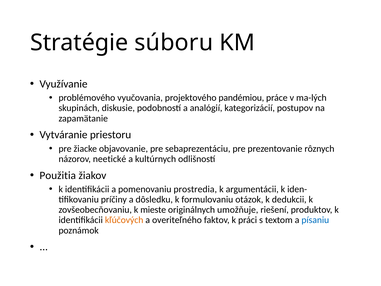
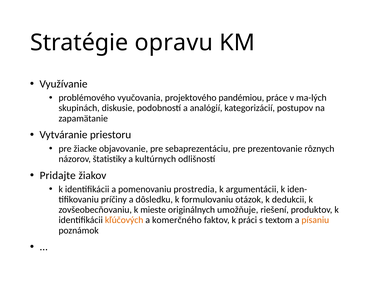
súboru: súboru -> opravu (174, 43)
neetické: neetické -> štatistiky (110, 159)
Použitia: Použitia -> Pridajte (58, 175)
overiteľného: overiteľného -> komerčného (177, 220)
písaniu colour: blue -> orange (315, 220)
